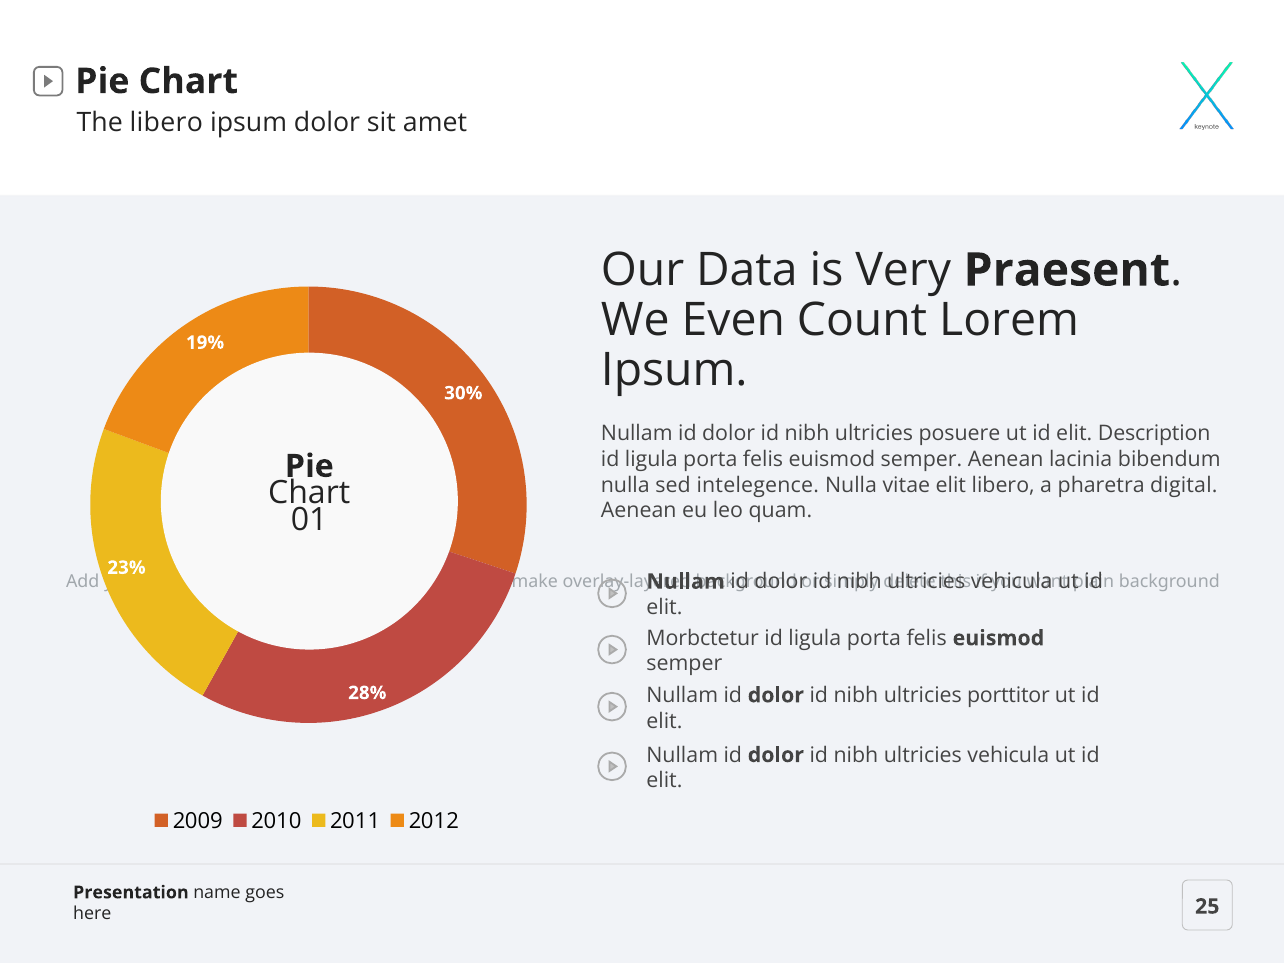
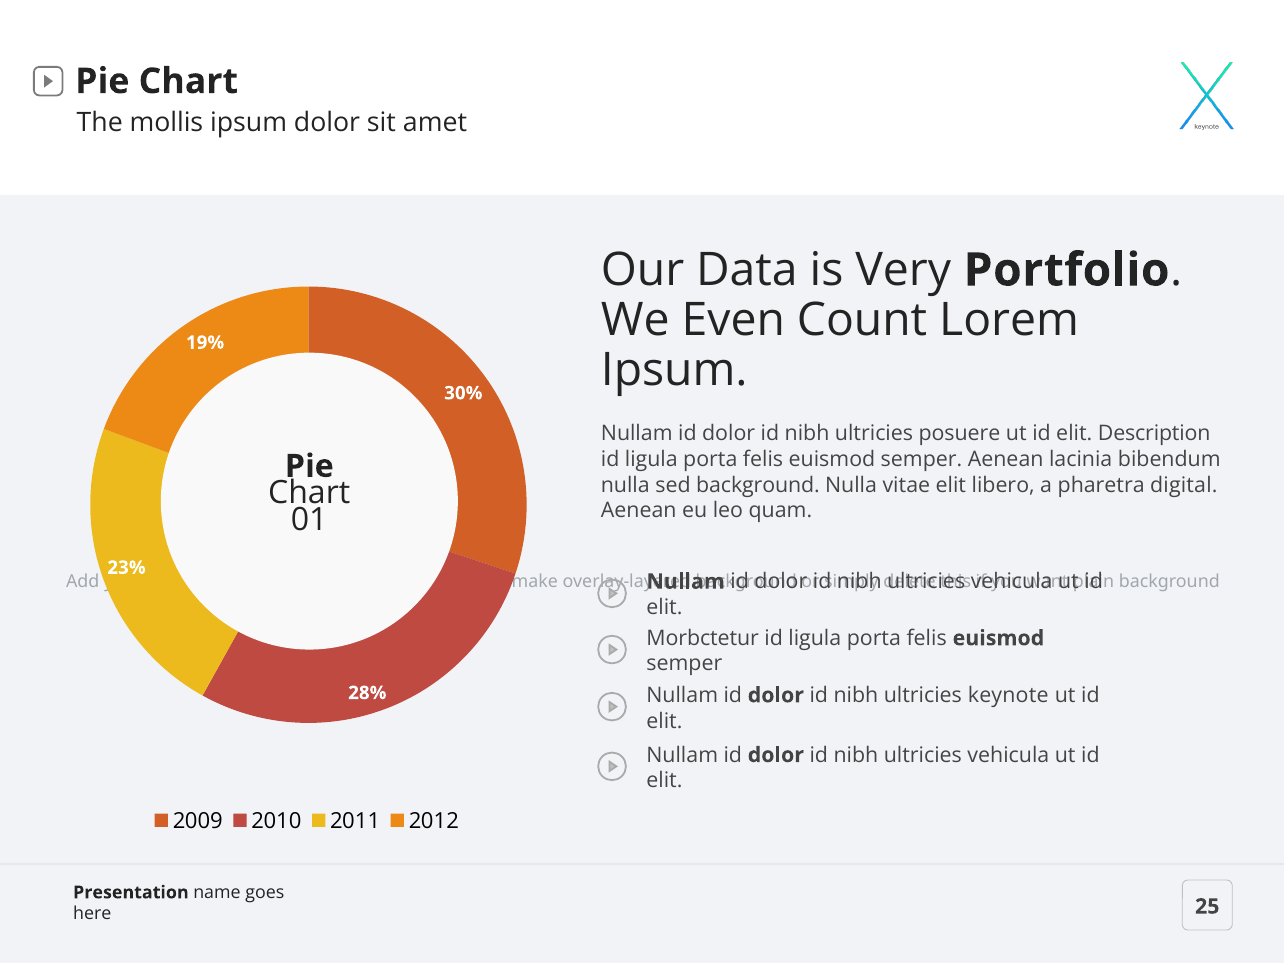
The libero: libero -> mollis (166, 123)
Praesent: Praesent -> Portfolio (1067, 270)
sed intelegence: intelegence -> background (758, 485)
porttitor: porttitor -> keynote (1008, 695)
